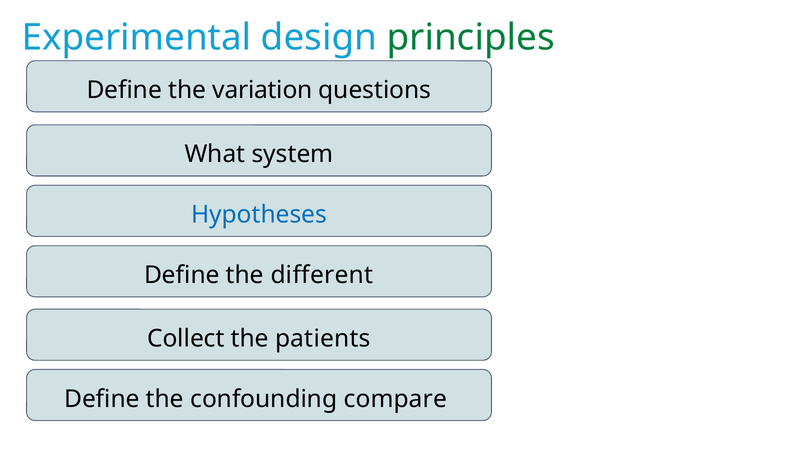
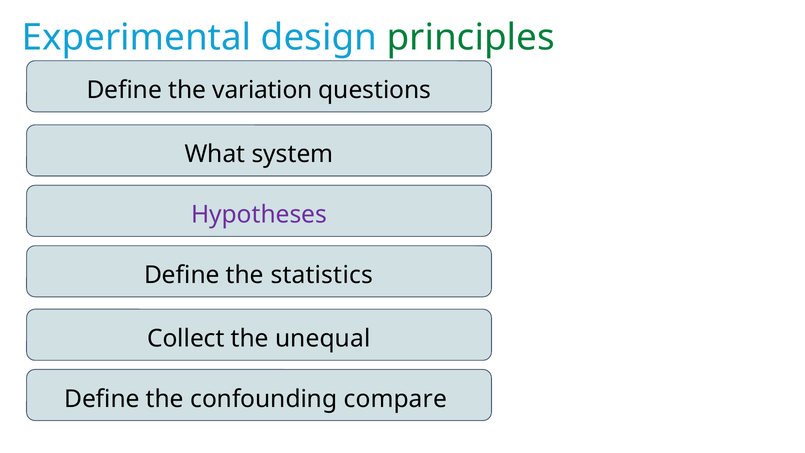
Hypotheses colour: blue -> purple (259, 215)
different: different -> statistics (322, 275)
patients: patients -> unequal (323, 339)
